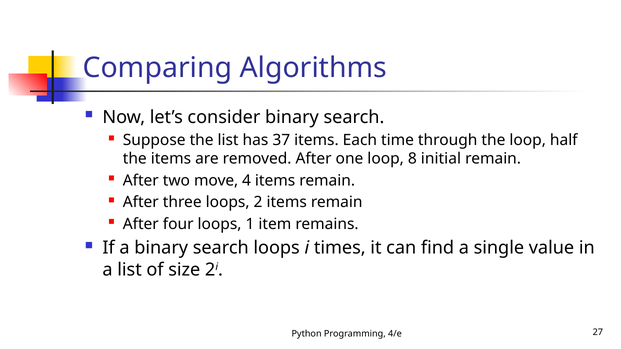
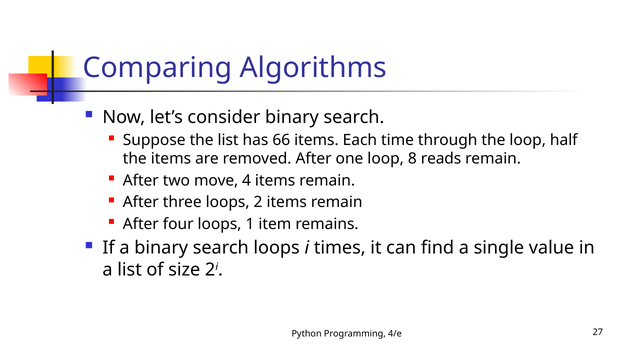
37: 37 -> 66 (281, 140)
initial: initial -> reads (441, 159)
